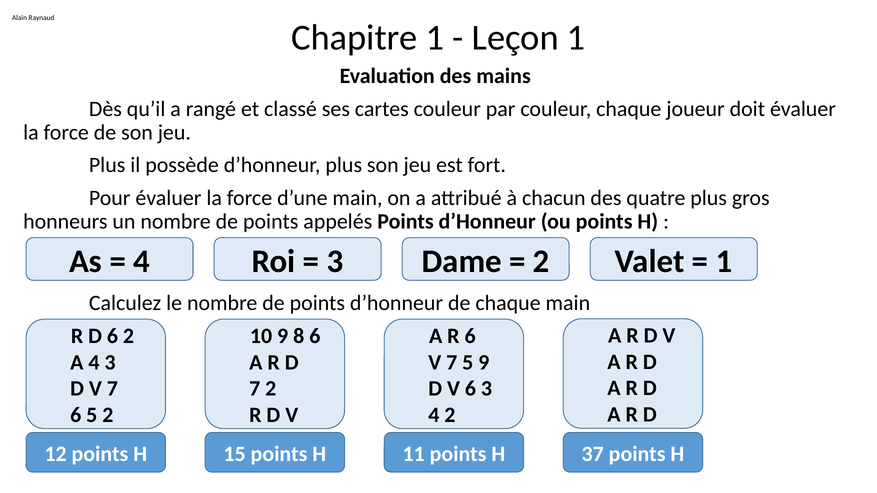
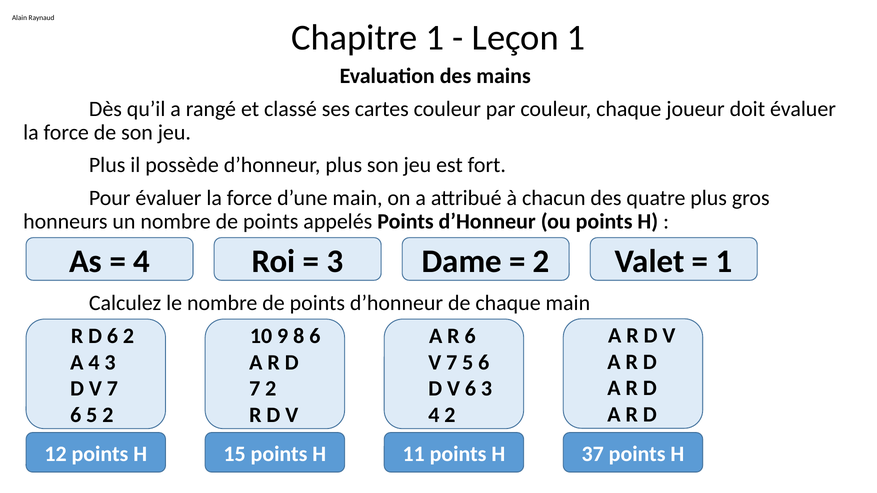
5 9: 9 -> 6 (484, 362)
